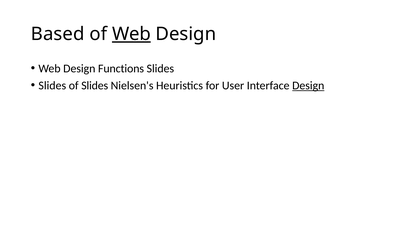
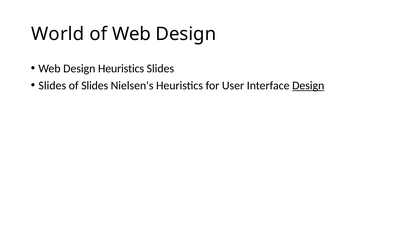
Based: Based -> World (58, 34)
Web underline: present -> none (131, 34)
Design Functions: Functions -> Heuristics (121, 68)
